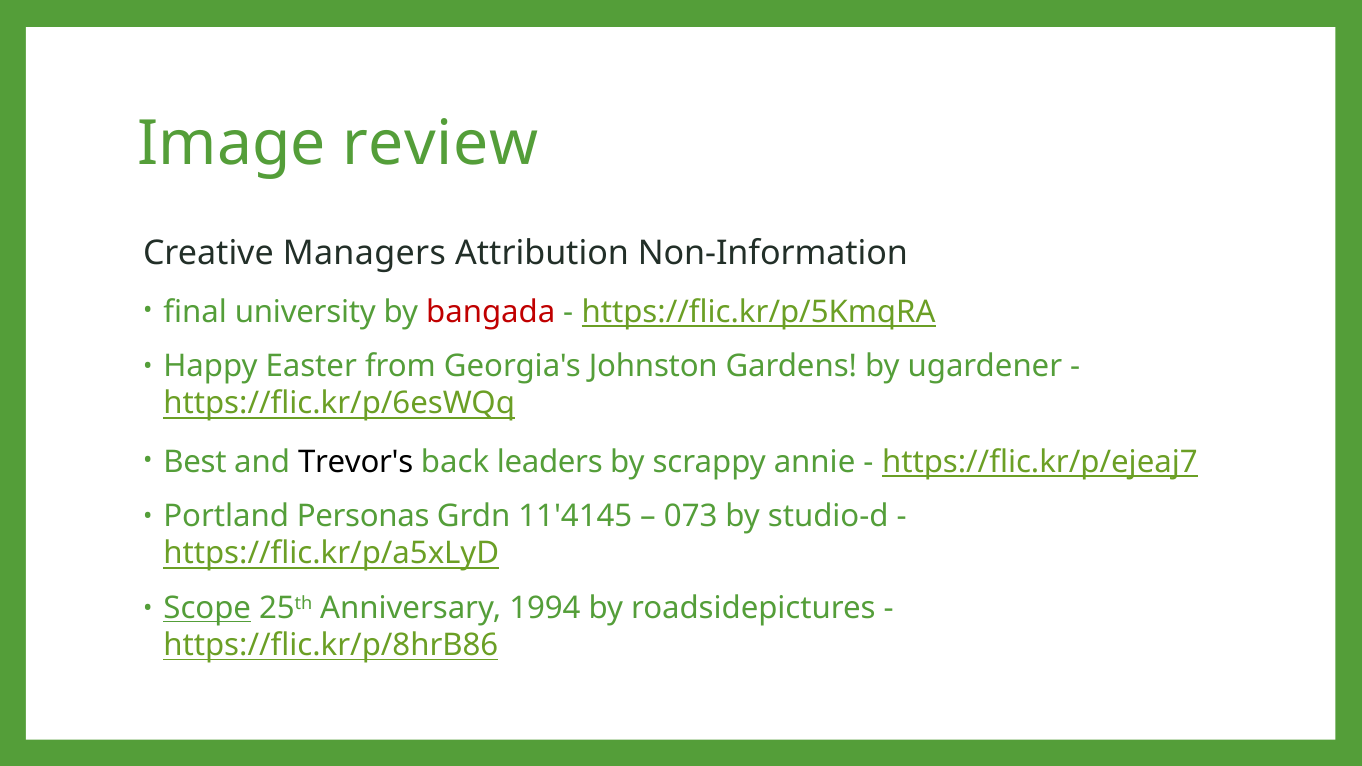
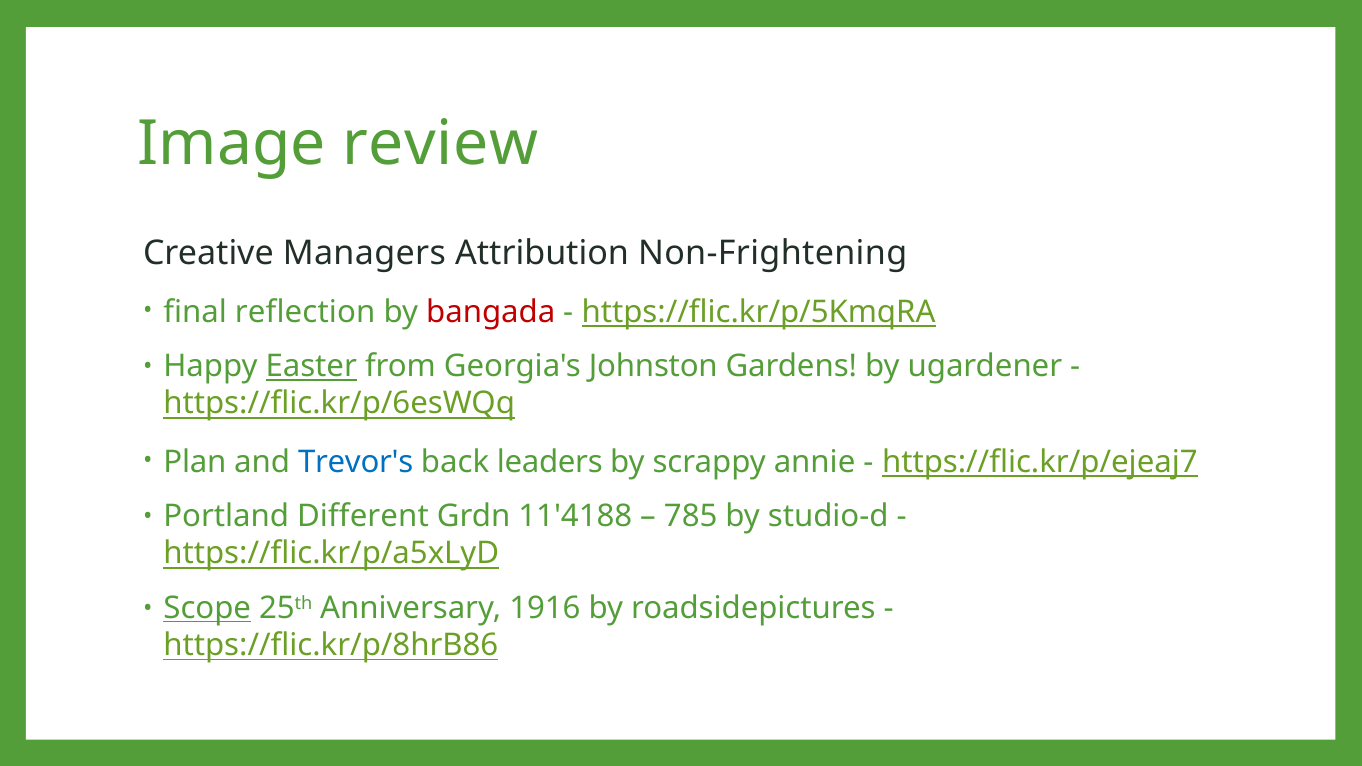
Non-Information: Non-Information -> Non-Frightening (773, 253)
university: university -> reflection (305, 312)
Easter underline: none -> present (311, 366)
Best: Best -> Plan (195, 462)
Trevor's colour: black -> blue (356, 462)
Personas: Personas -> Different (363, 516)
11'4145: 11'4145 -> 11'4188 (575, 516)
073: 073 -> 785 (691, 516)
1994: 1994 -> 1916 (545, 608)
